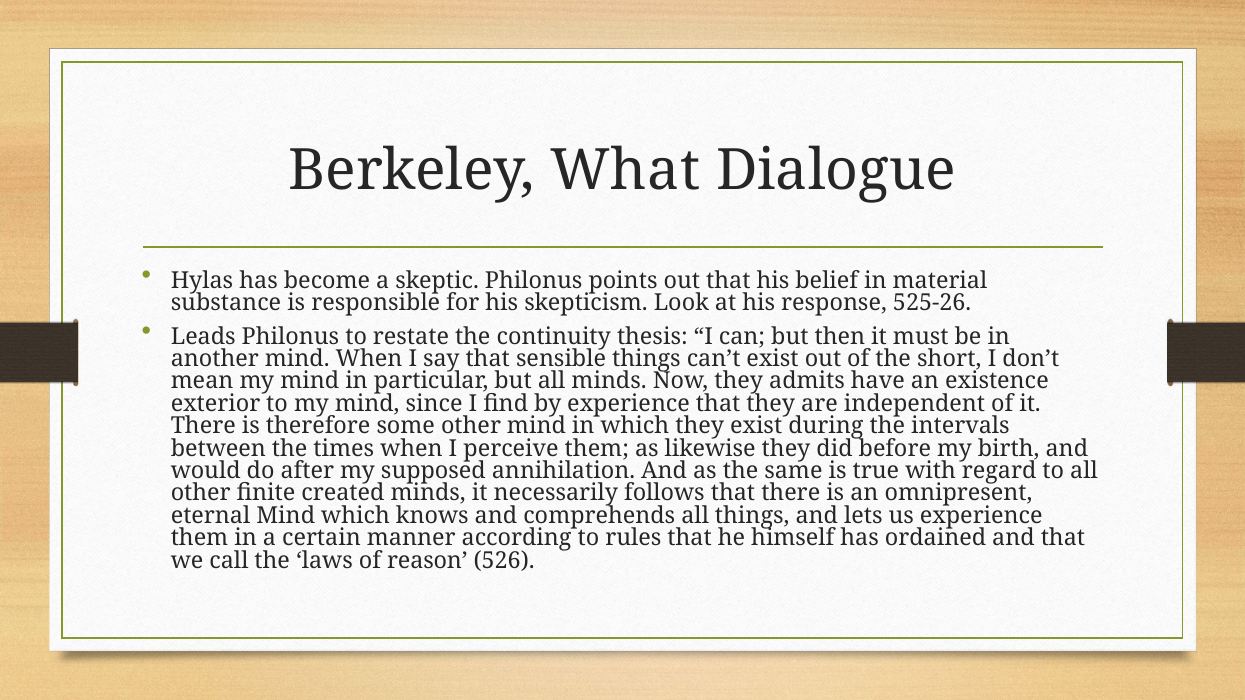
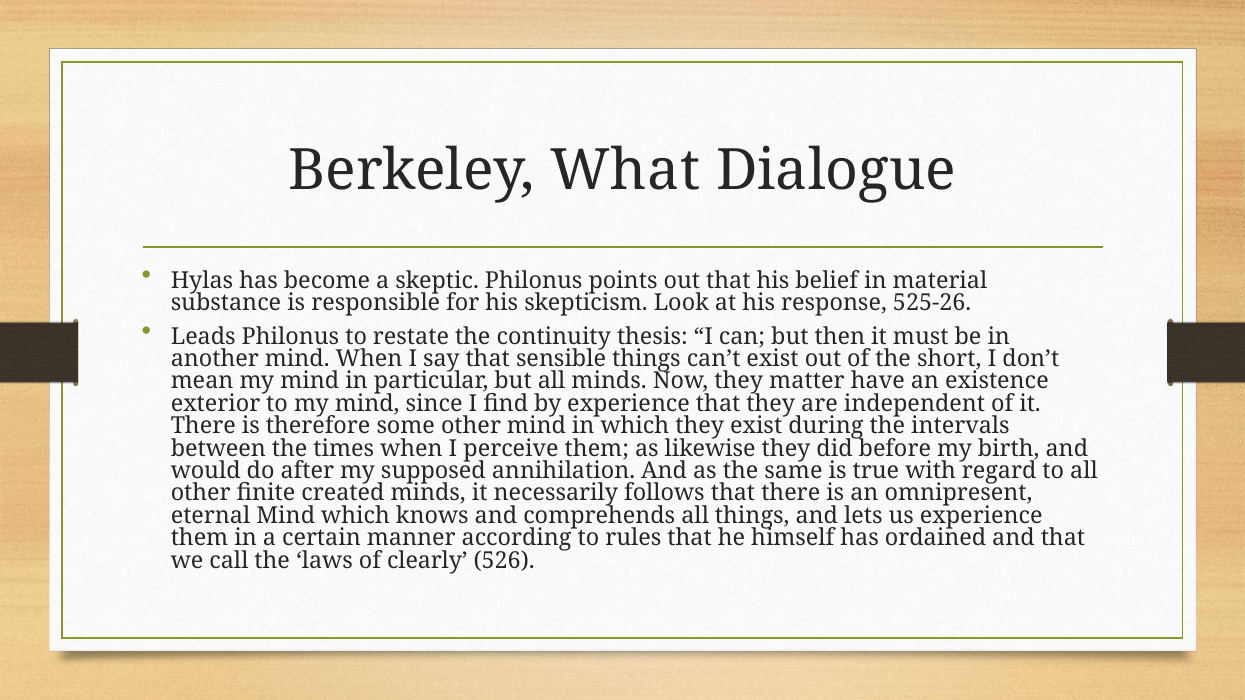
admits: admits -> matter (807, 381)
reason: reason -> clearly (427, 561)
